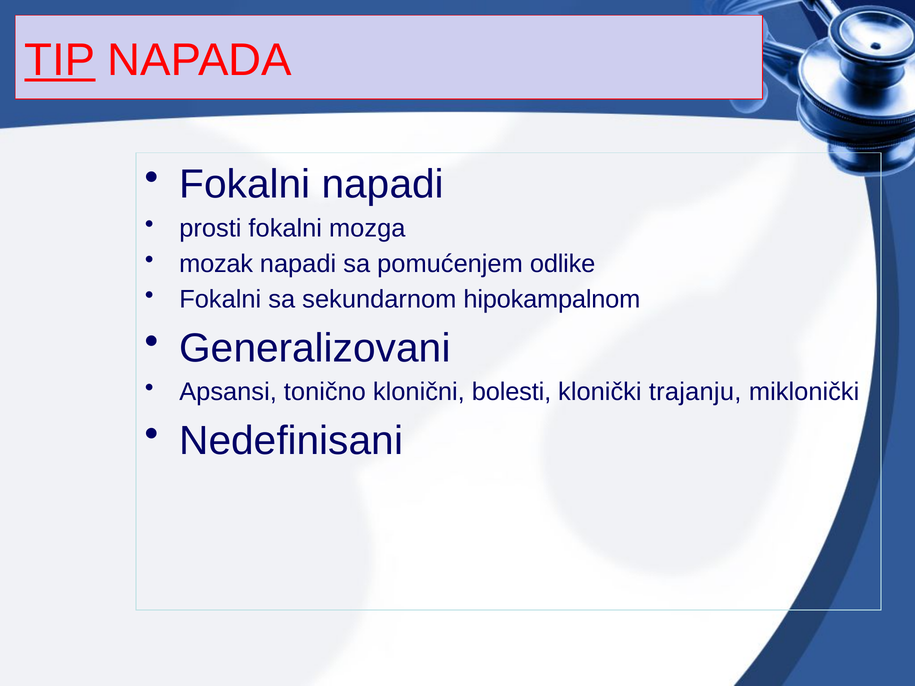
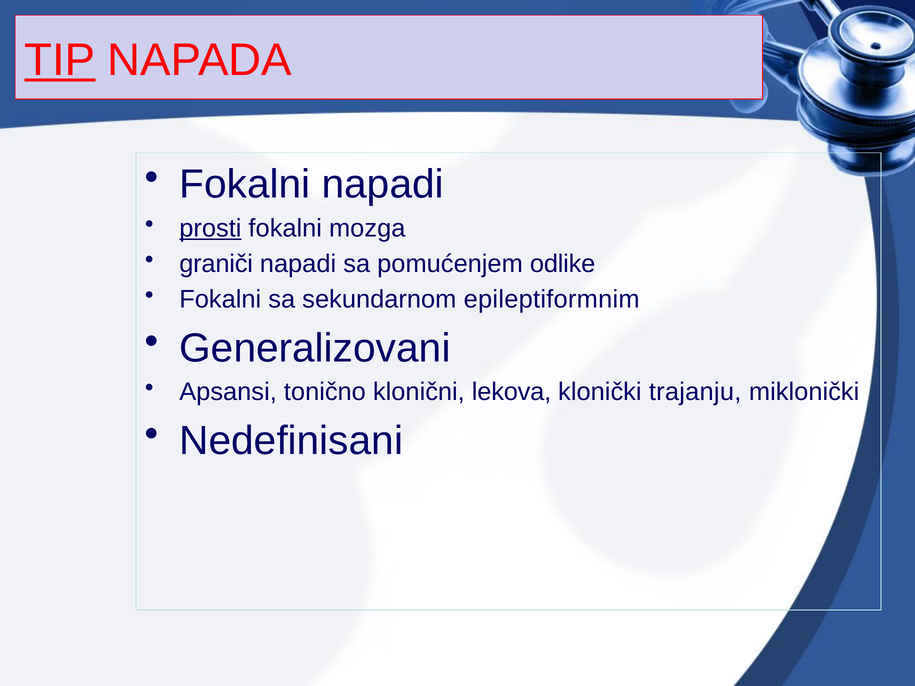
prosti underline: none -> present (210, 228)
mozak: mozak -> graniči (216, 264)
hipokampalnom: hipokampalnom -> epileptiformnim (552, 300)
bolesti: bolesti -> lekova (512, 392)
